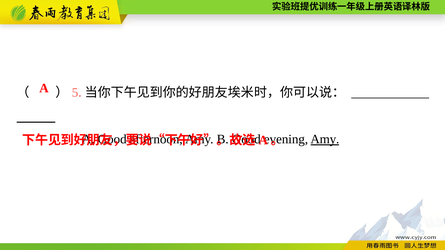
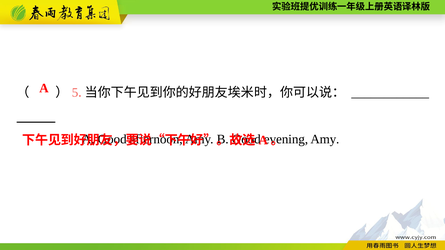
Amy underline: present -> none (325, 139)
